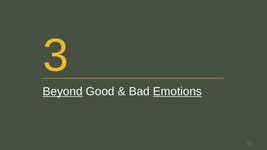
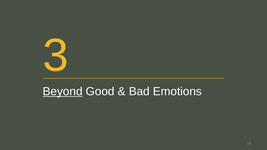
Emotions underline: present -> none (177, 92)
